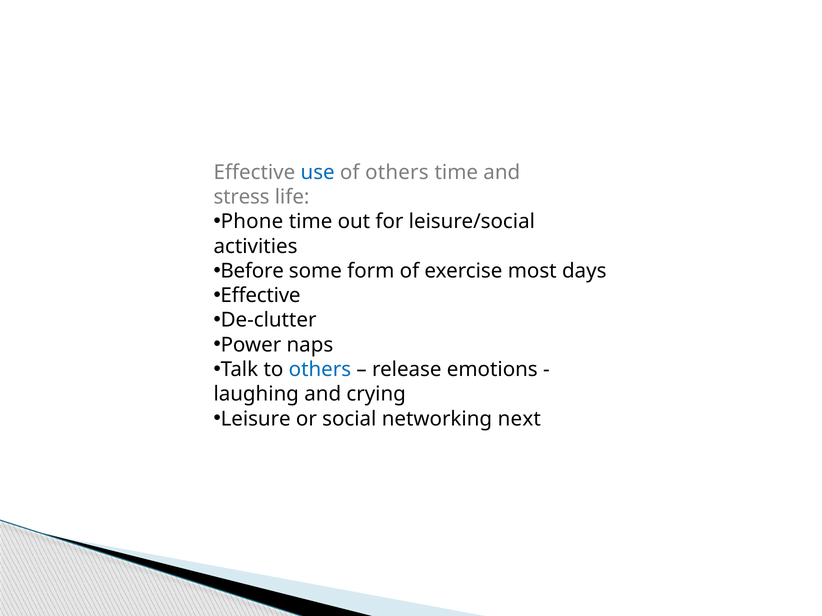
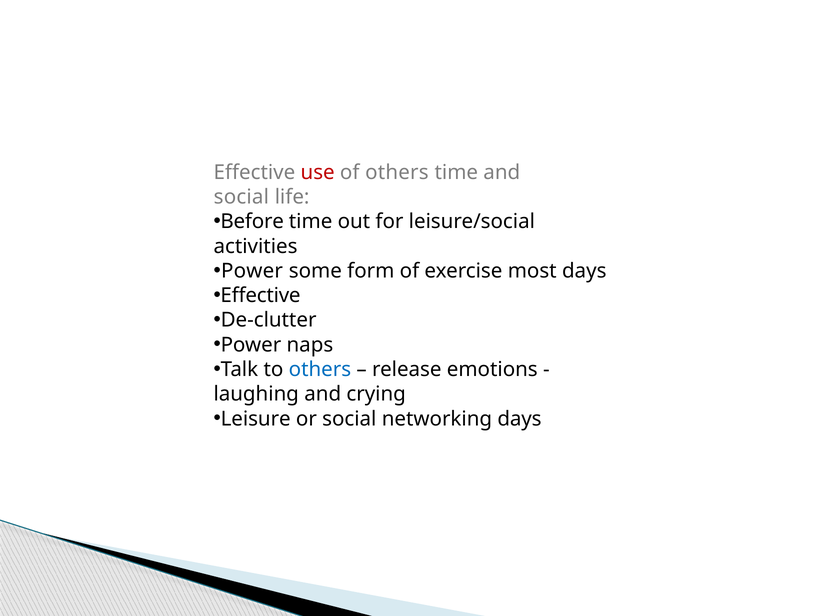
use colour: blue -> red (318, 172)
stress: stress -> social (241, 197)
Phone: Phone -> Before (252, 222)
Before: Before -> Power (252, 271)
networking next: next -> days (519, 419)
